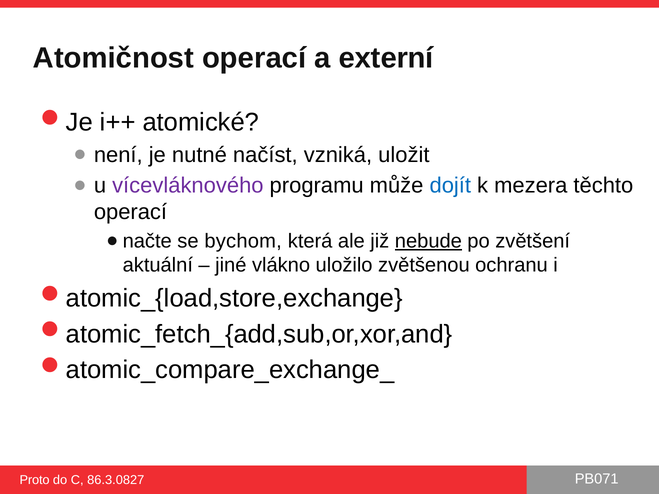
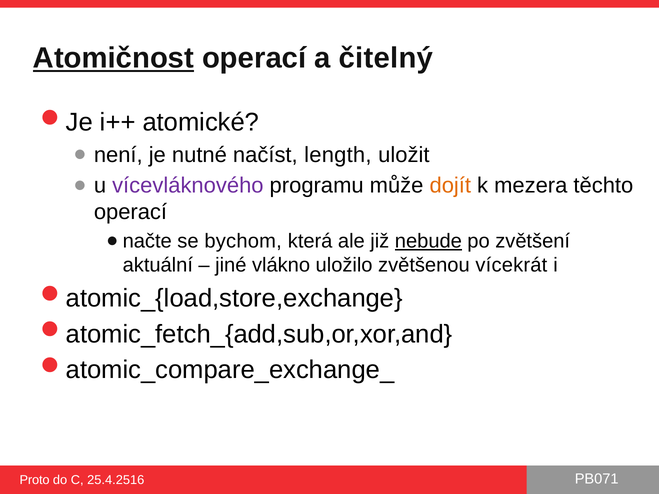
Atomičnost underline: none -> present (113, 58)
externí: externí -> čitelný (386, 58)
vzniká: vzniká -> length (338, 155)
dojít colour: blue -> orange (450, 186)
ochranu: ochranu -> vícekrát (511, 265)
86.3.0827: 86.3.0827 -> 25.4.2516 (116, 480)
